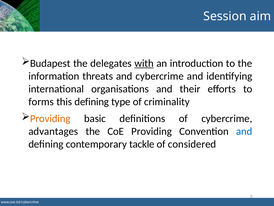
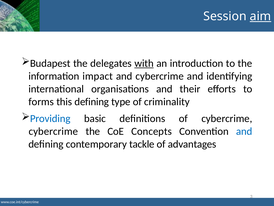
aim underline: none -> present (260, 16)
threats: threats -> impact (98, 76)
Providing colour: orange -> blue (50, 118)
advantages: advantages -> cybercrime (53, 131)
CoE Providing: Providing -> Concepts (152, 131)
considered: considered -> advantages (192, 144)
